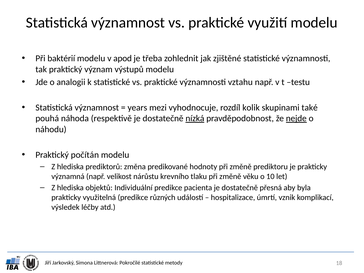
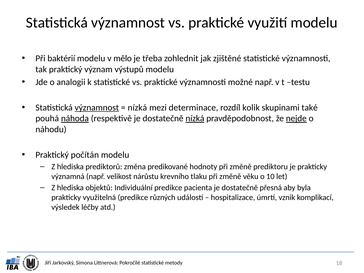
apod: apod -> mělo (123, 58)
vztahu: vztahu -> možné (240, 82)
významnost underline: none -> present (97, 108)
years: years -> nízká (137, 108)
vyhodnocuje: vyhodnocuje -> determinace (193, 108)
náhoda underline: none -> present (75, 118)
